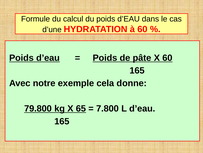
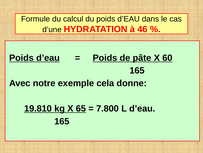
à 60: 60 -> 46 (142, 29)
79.800: 79.800 -> 19.810 (38, 108)
